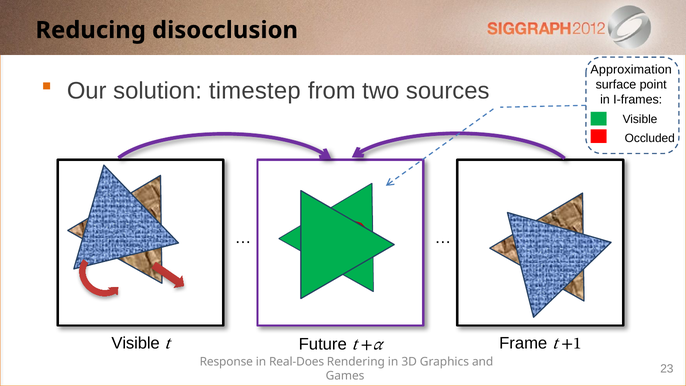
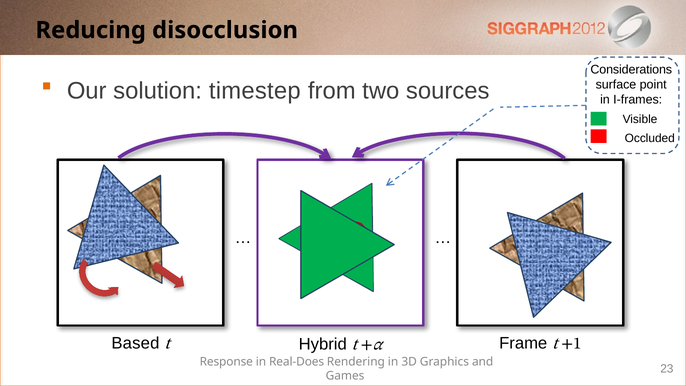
Approximation: Approximation -> Considerations (631, 70)
Visible: Visible -> Based (135, 343)
Future: Future -> Hybrid (323, 344)
